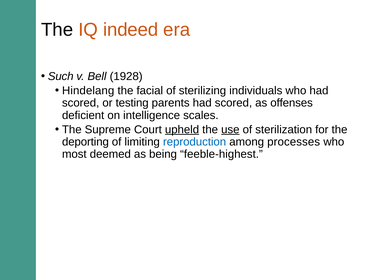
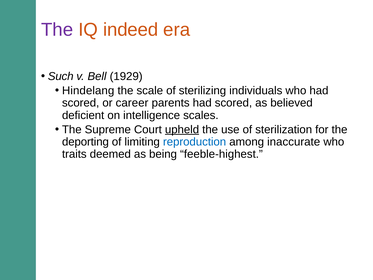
The colour: black -> purple (57, 30)
1928: 1928 -> 1929 (126, 76)
facial: facial -> scale (150, 91)
testing: testing -> career (132, 103)
offenses: offenses -> believed (292, 103)
use underline: present -> none (230, 129)
processes: processes -> inaccurate (294, 142)
most: most -> traits (74, 154)
